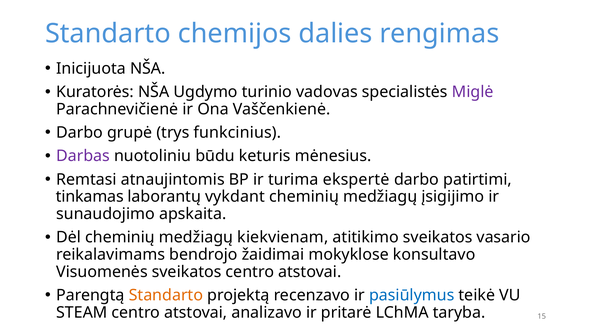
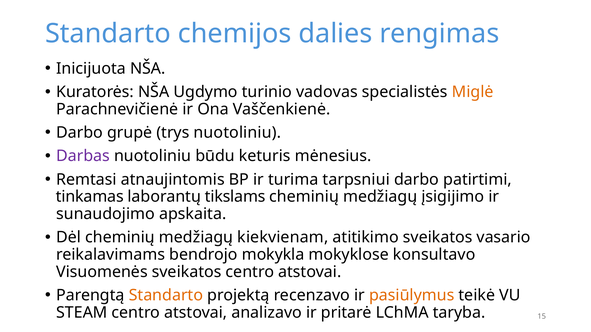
Miglė colour: purple -> orange (473, 92)
trys funkcinius: funkcinius -> nuotoliniu (237, 133)
ekspertė: ekspertė -> tarpsniui (356, 180)
vykdant: vykdant -> tikslams (235, 197)
žaidimai: žaidimai -> mokykla (273, 255)
pasiūlymus colour: blue -> orange (412, 296)
